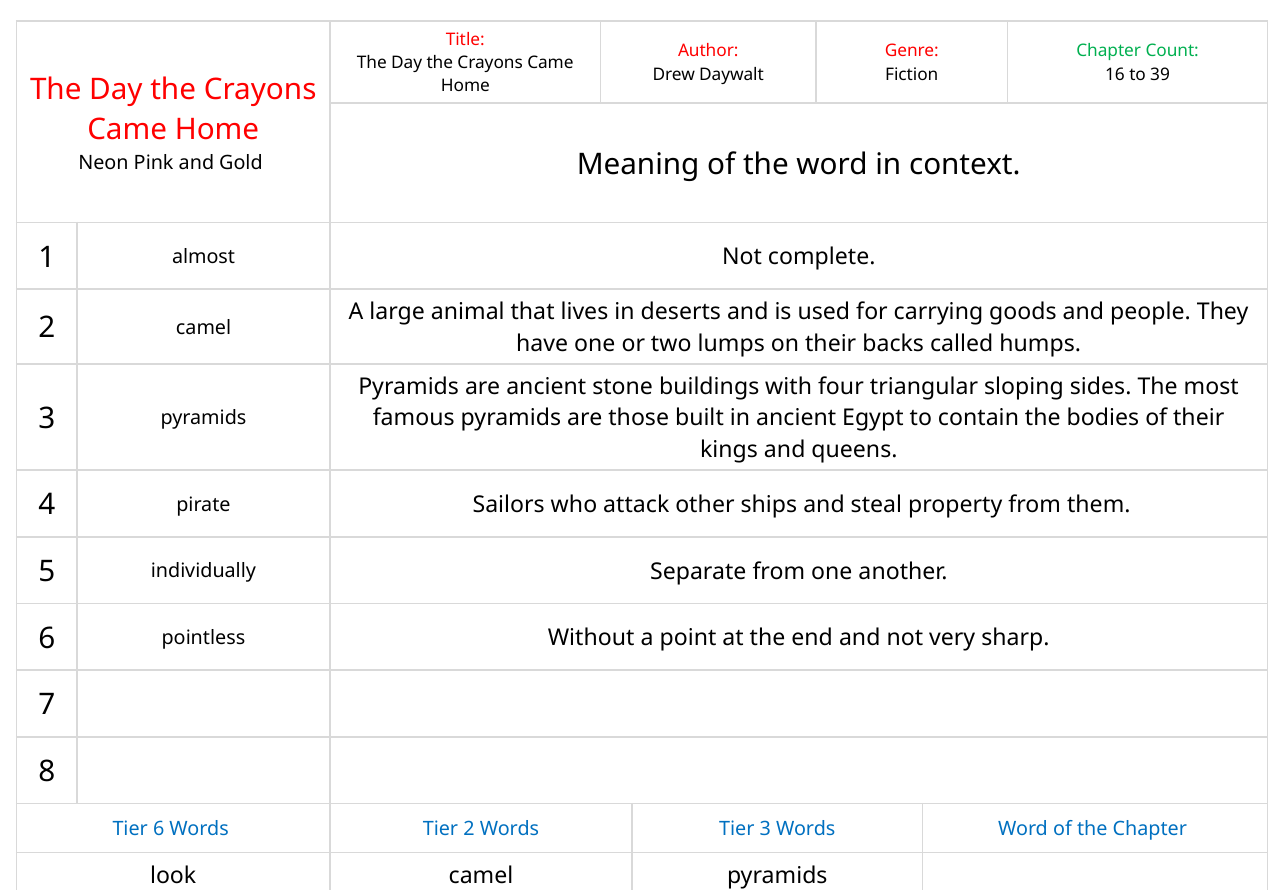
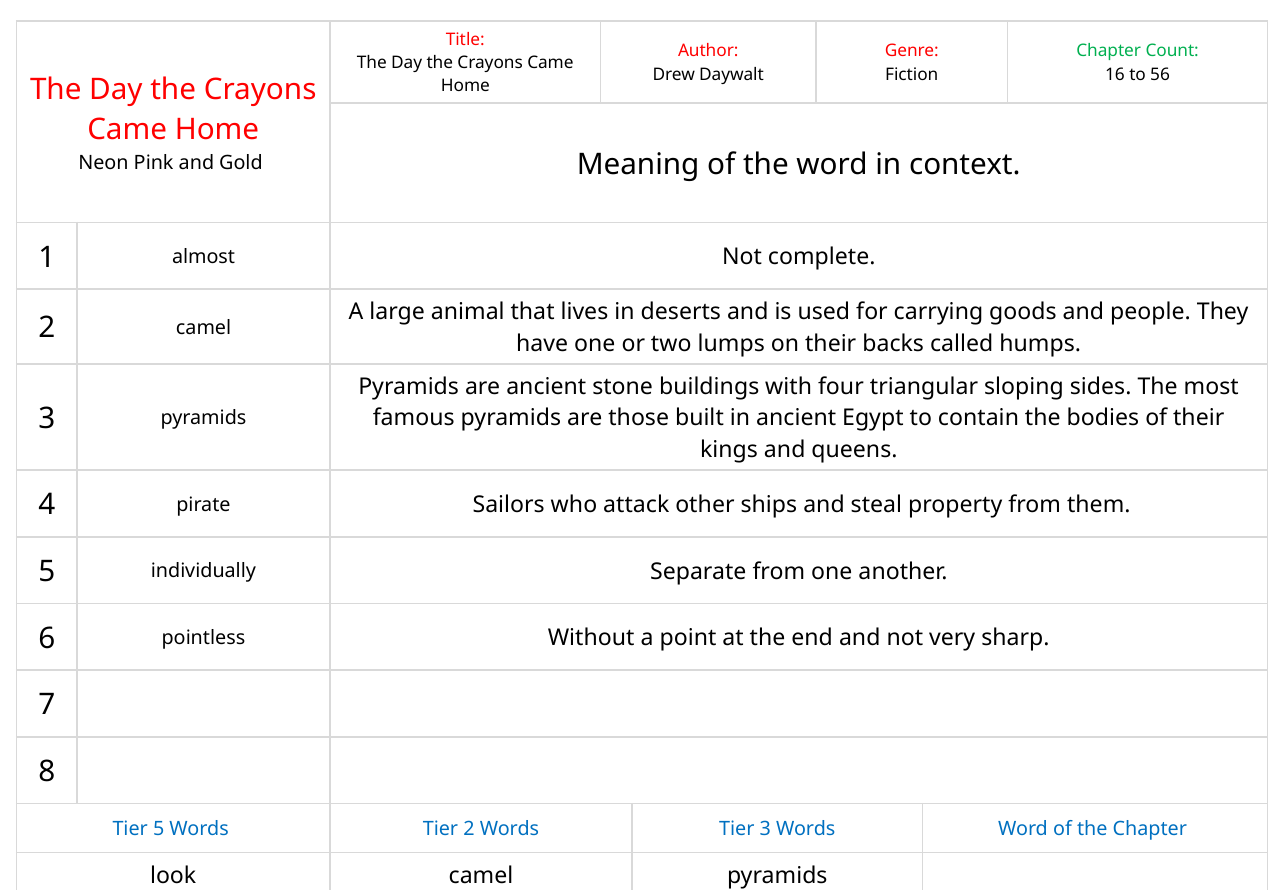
39: 39 -> 56 (1160, 75)
Tier 6: 6 -> 5 (159, 829)
